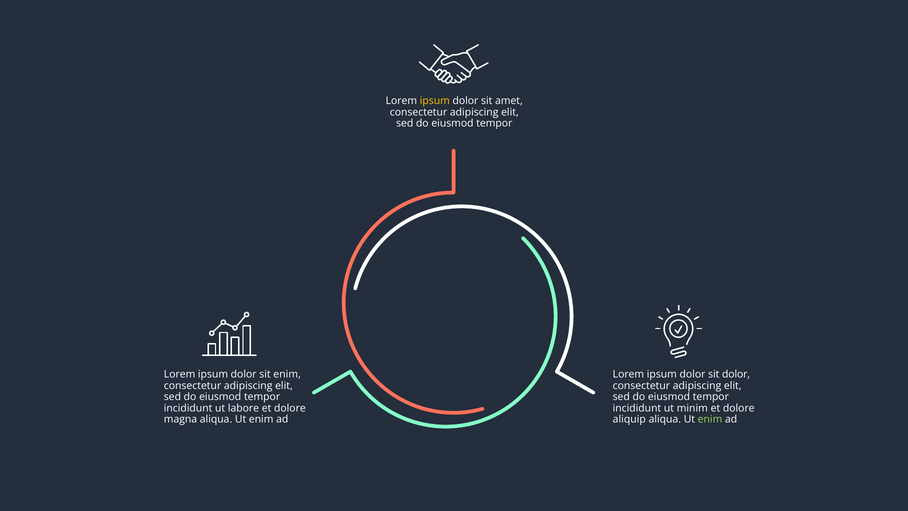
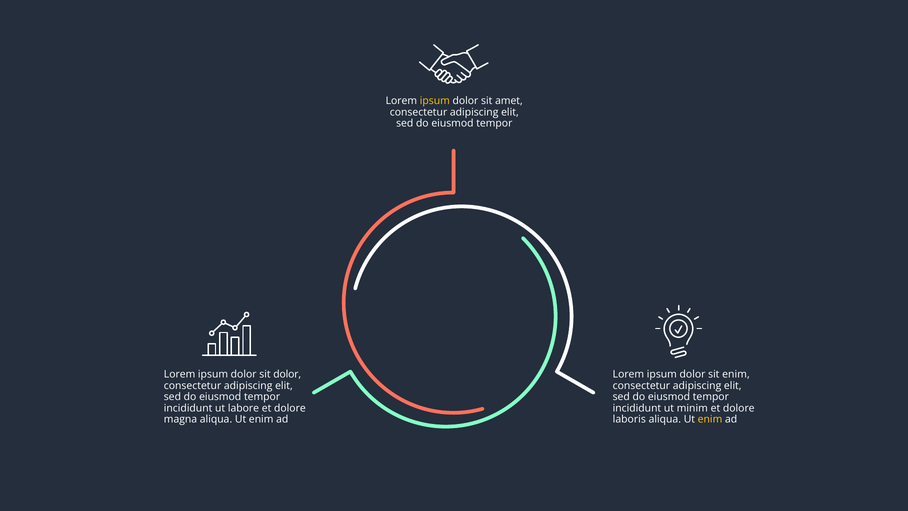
sit enim: enim -> dolor (287, 374)
sit dolor: dolor -> enim (736, 374)
aliquip: aliquip -> laboris (629, 419)
enim colour: light green -> yellow (710, 419)
